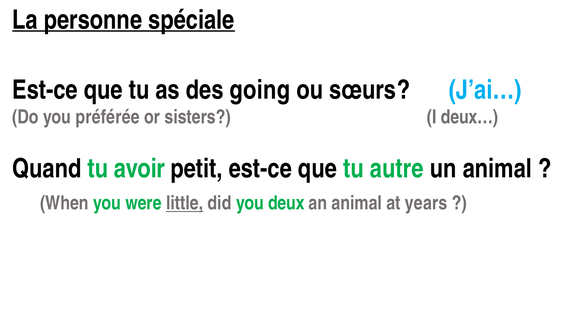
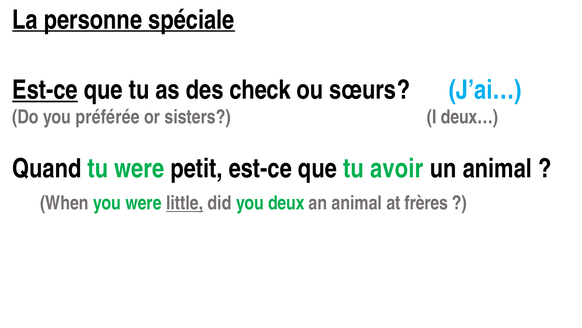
Est-ce underline: none -> present (45, 90)
going: going -> check (260, 90)
tu avoir: avoir -> were (139, 168)
autre: autre -> avoir (397, 168)
years: years -> frères (426, 203)
